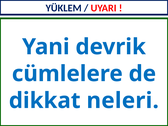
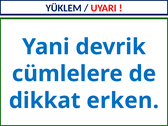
neleri: neleri -> erken (123, 101)
